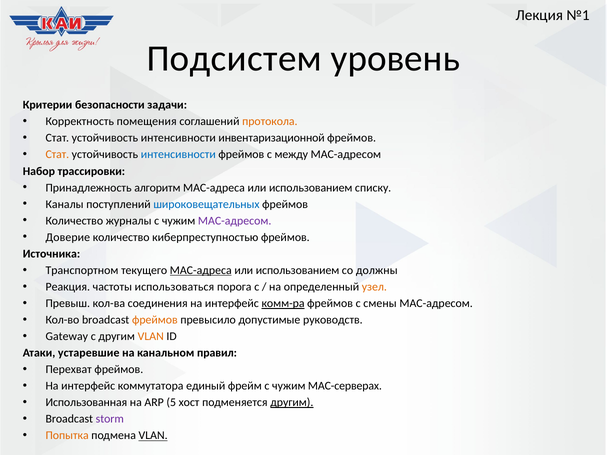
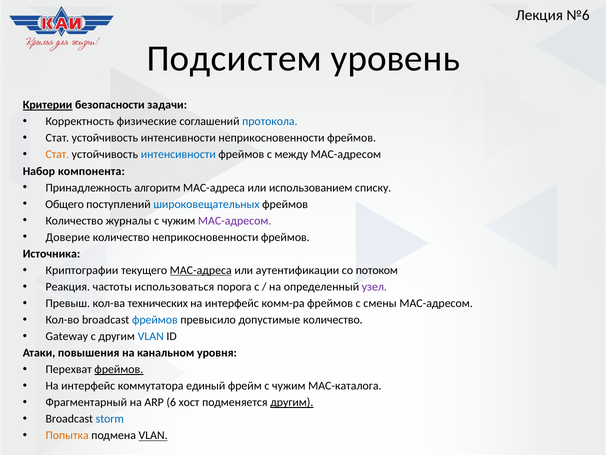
№1: №1 -> №6 (578, 15)
Критерии underline: none -> present (48, 105)
помещения: помещения -> физические (147, 122)
протокола colour: orange -> blue (270, 122)
интенсивности инвентаризационной: инвентаризационной -> неприкосновенности (272, 138)
трассировки: трассировки -> компонента (91, 171)
Каналы: Каналы -> Общего (65, 204)
количество киберпреступностью: киберпреступностью -> неприкосновенности (205, 237)
Транспортном: Транспортном -> Криптографии (82, 270)
использованием: использованием -> аутентификации (297, 270)
должны: должны -> потоком (377, 270)
узел colour: orange -> purple (374, 287)
соединения: соединения -> технических (158, 303)
комм-ра underline: present -> none (283, 303)
фреймов colour: orange -> blue (155, 320)
допустимые руководств: руководств -> количество (333, 320)
VLAN colour: orange -> blue (151, 337)
устаревшие: устаревшие -> повышения (89, 353)
правил: правил -> уровня (217, 353)
фреймов underline: none -> present (119, 370)
MAC-серверах: MAC-серверах -> MAC-каталога (345, 386)
Использованная: Использованная -> Фрагментарный (86, 403)
5: 5 -> 6 (171, 403)
storm colour: purple -> blue (110, 419)
